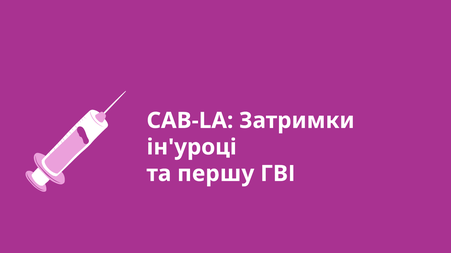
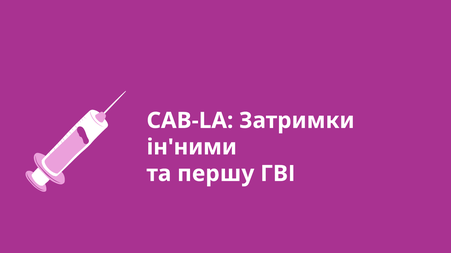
ін'уроці: ін'уроці -> ін'ними (192, 147)
